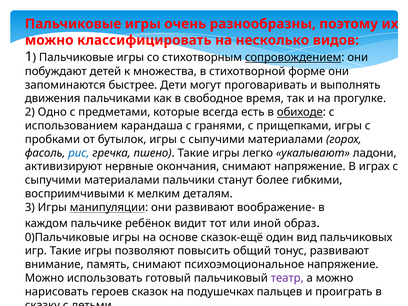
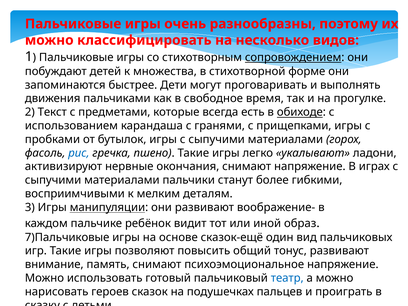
Одно: Одно -> Текст (52, 112)
0)Пальчиковые: 0)Пальчиковые -> 7)Пальчиковые (67, 237)
театр colour: purple -> blue (287, 278)
